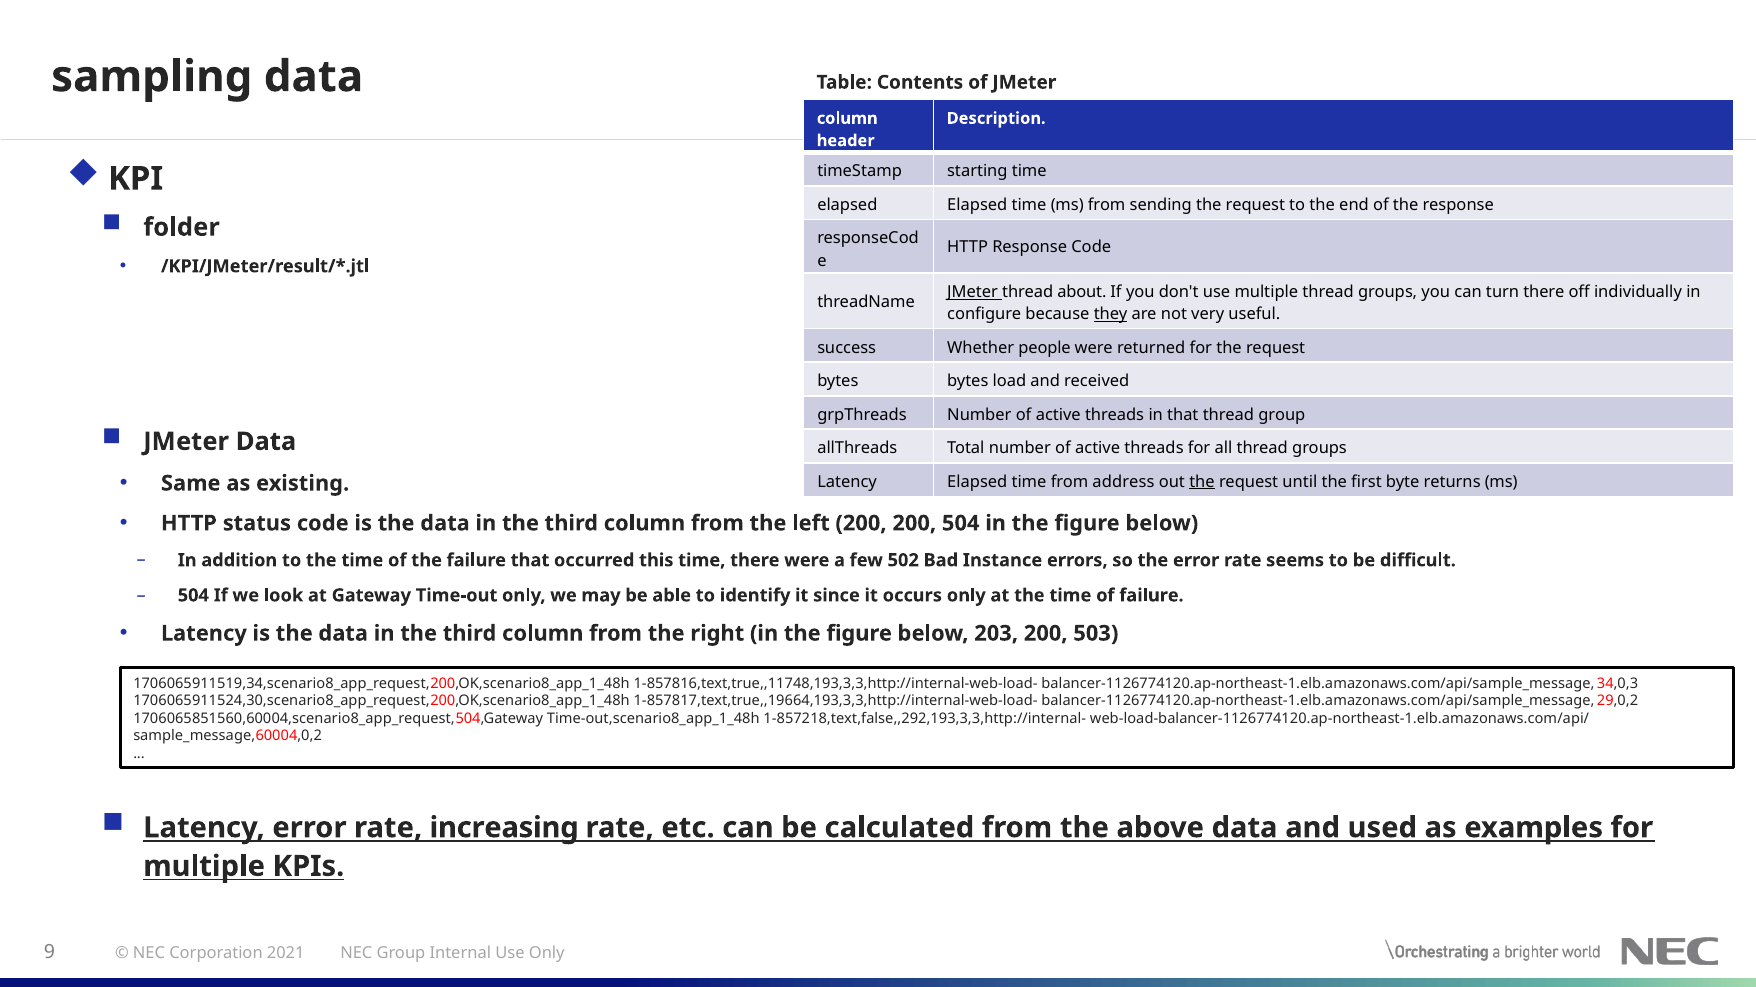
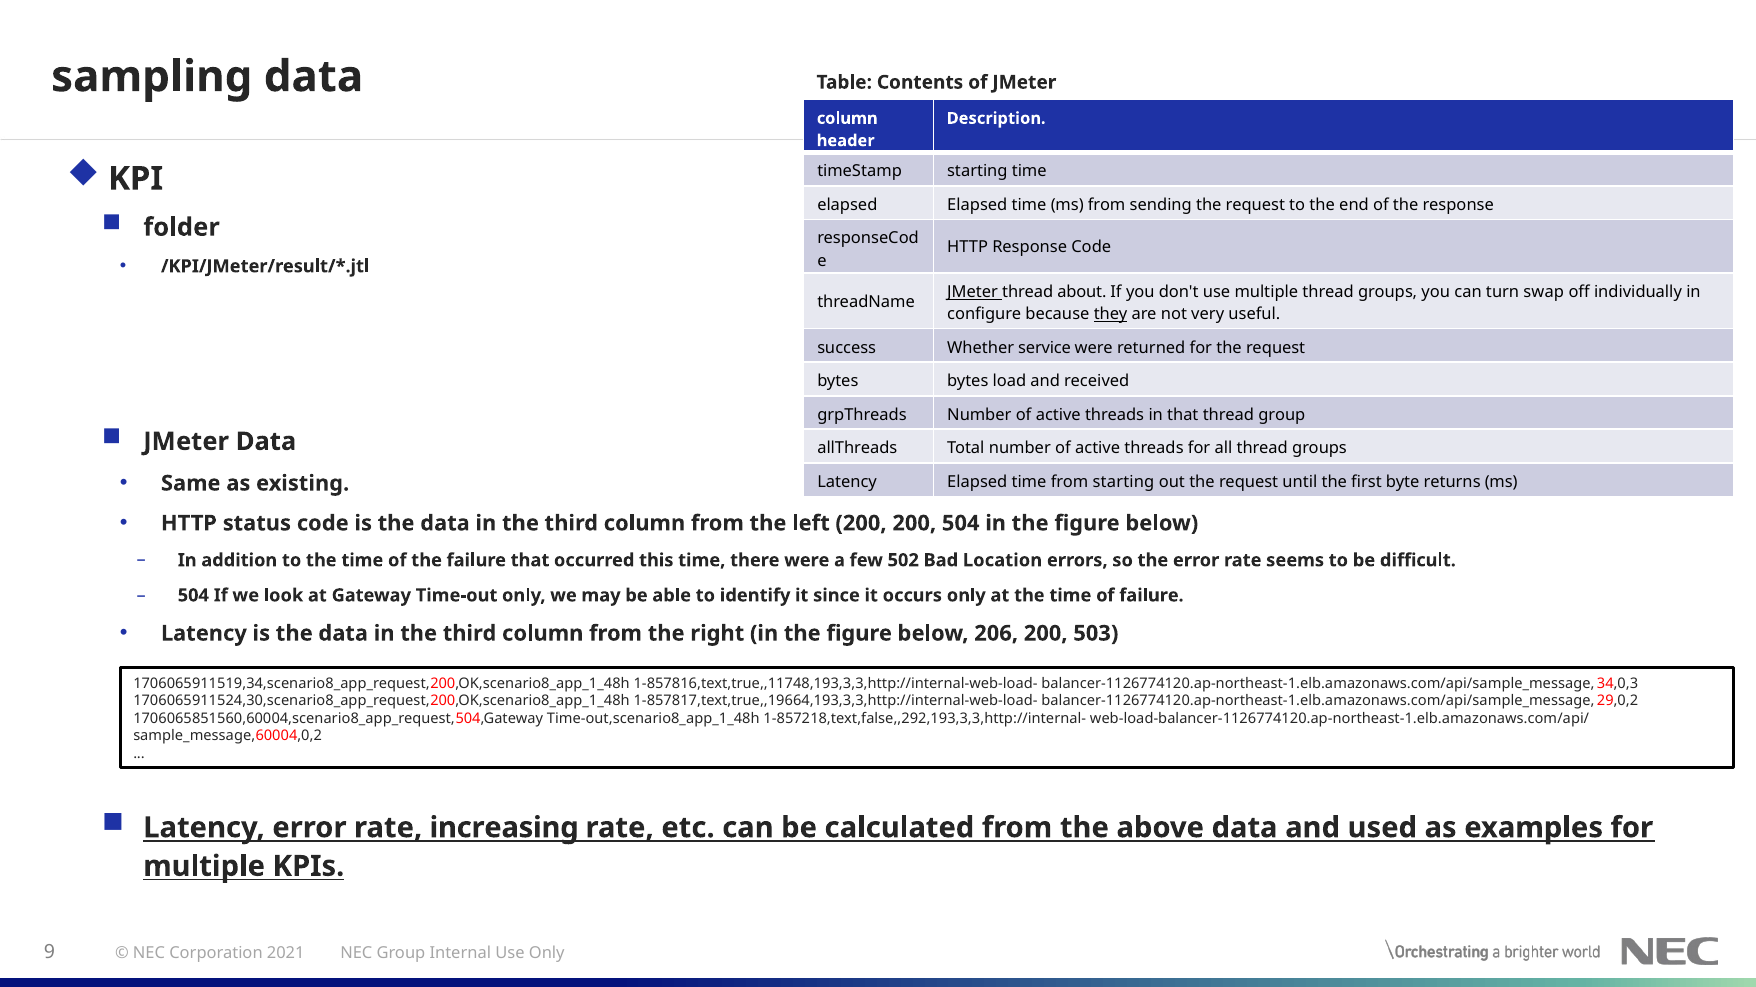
turn there: there -> swap (1544, 292)
people: people -> service (1045, 348)
from address: address -> starting (1123, 482)
the underline: present -> none (1202, 482)
Instance: Instance -> Location (1003, 561)
203: 203 -> 206 (996, 634)
